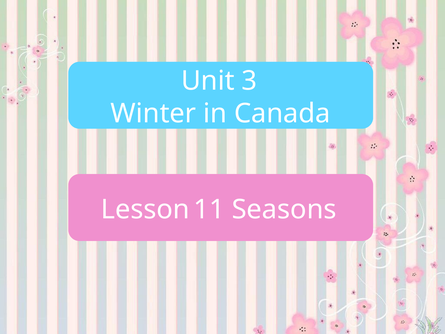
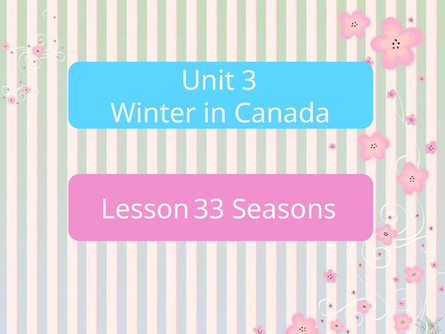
11: 11 -> 33 (209, 209)
